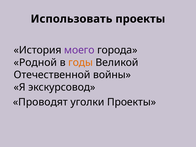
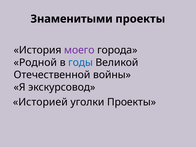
Использовать: Использовать -> Знаменитыми (72, 19)
годы colour: orange -> blue (81, 62)
Проводят: Проводят -> Историей (40, 102)
